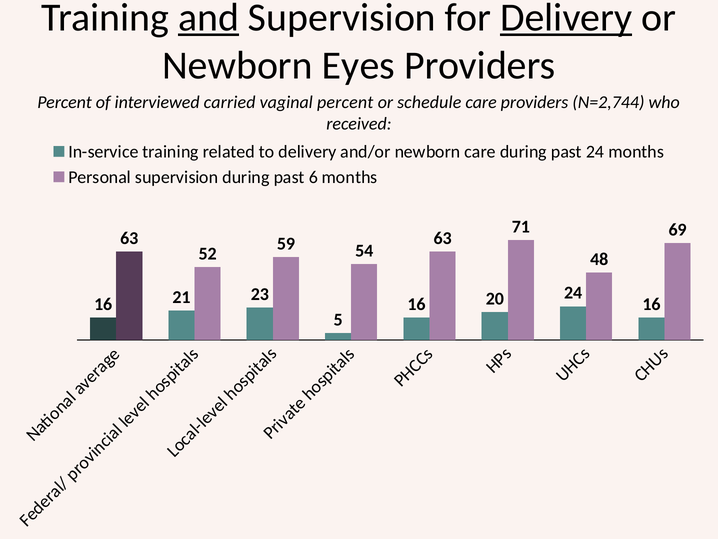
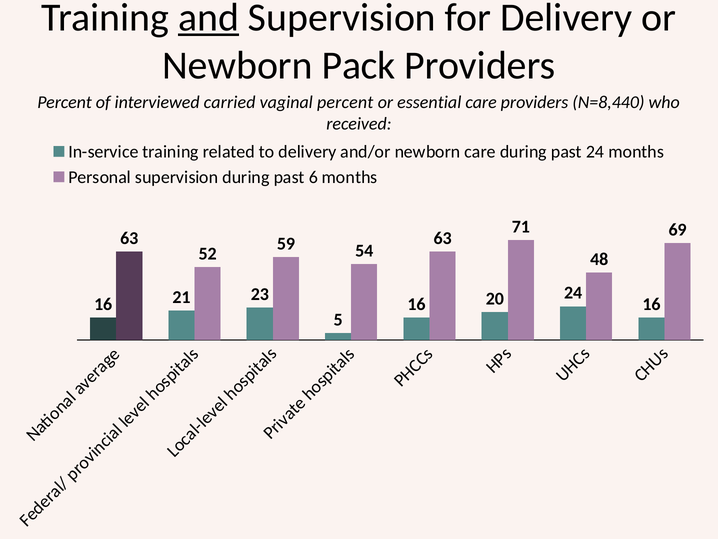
Delivery underline: present -> none (566, 18)
Eyes: Eyes -> Pack (359, 66)
schedule: schedule -> essential (429, 102)
N=2,744: N=2,744 -> N=8,440 (608, 102)
